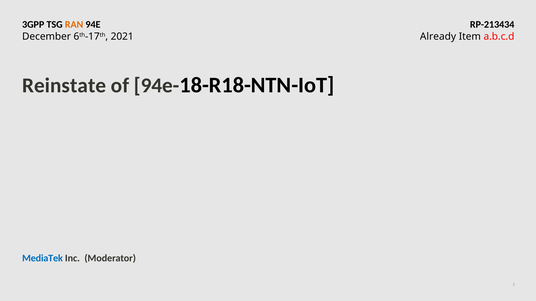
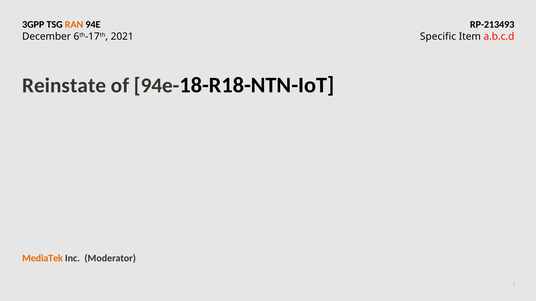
RP-213434: RP-213434 -> RP-213493 (492, 24)
Already: Already -> Specific (438, 36)
MediaTek colour: blue -> orange (42, 259)
